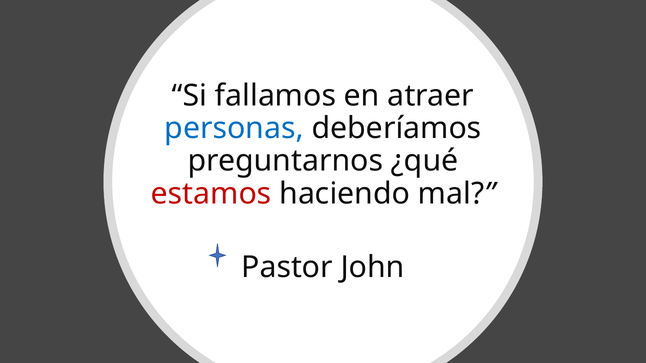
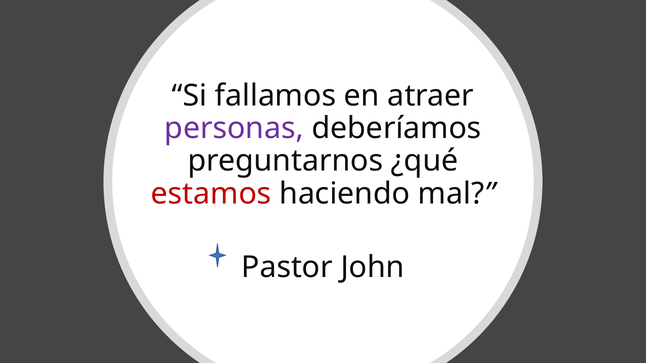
personas colour: blue -> purple (234, 128)
